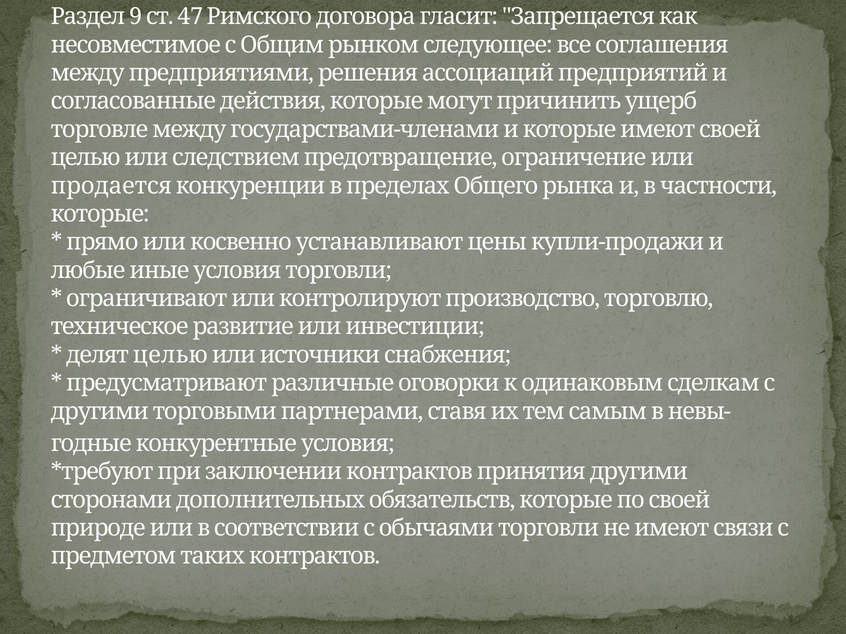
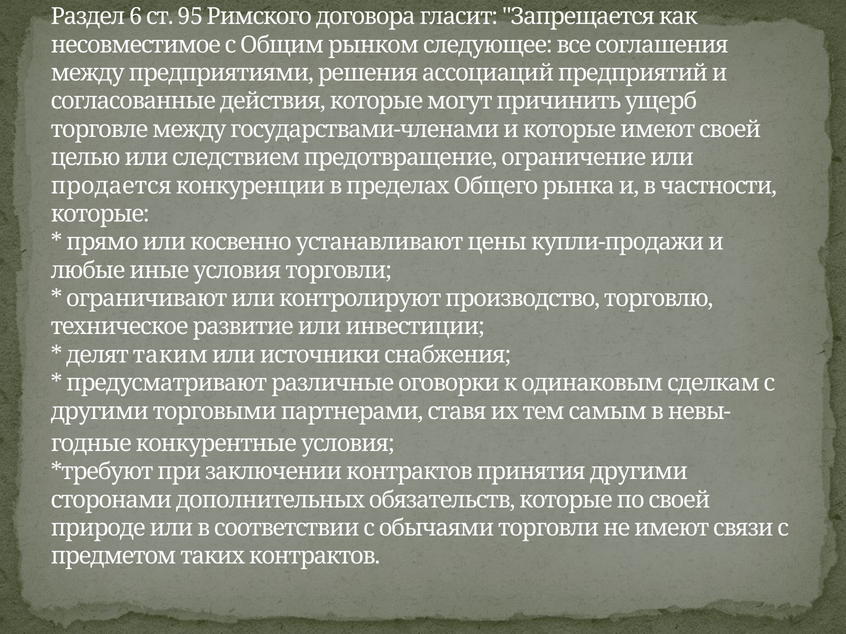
9: 9 -> 6 (136, 17)
47: 47 -> 95 (190, 17)
делят целью: целью -> таким (170, 355)
